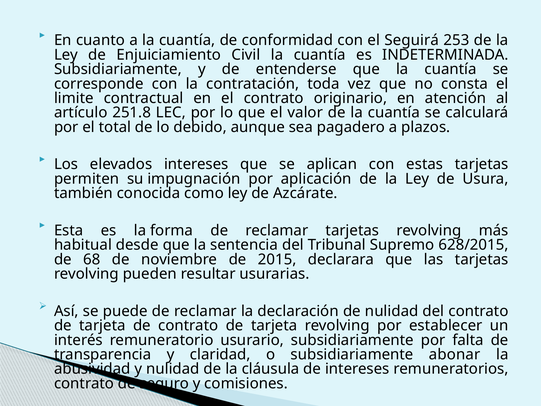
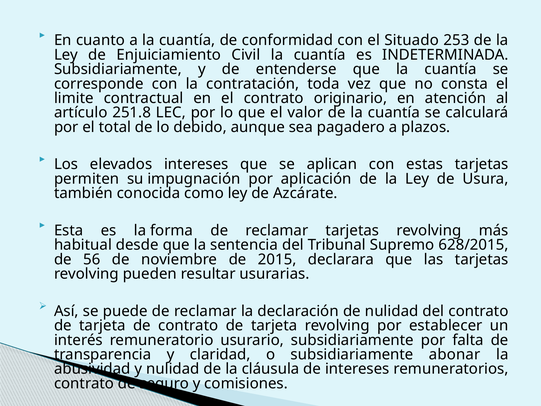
Seguirá: Seguirá -> Situado (412, 40)
68: 68 -> 56 (92, 259)
